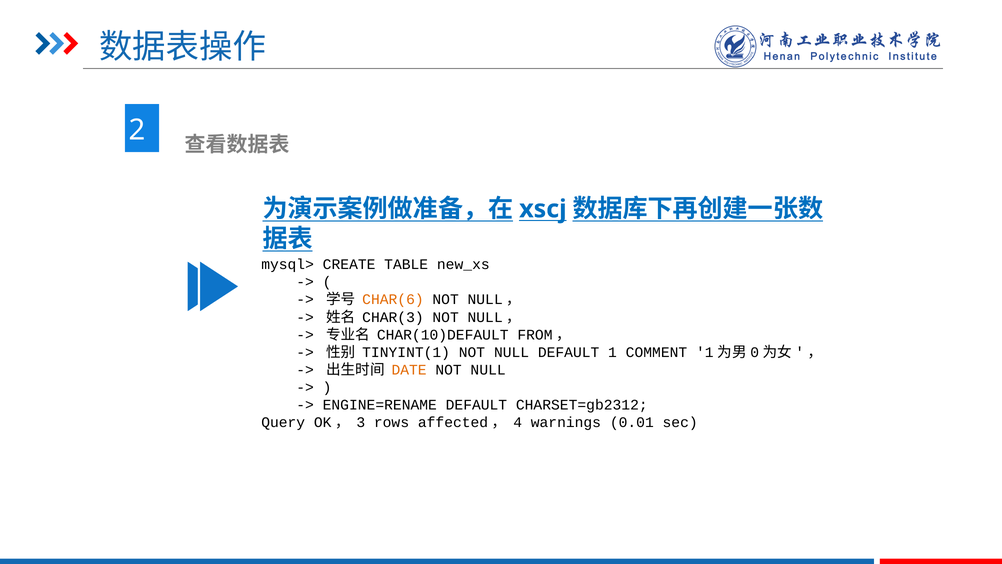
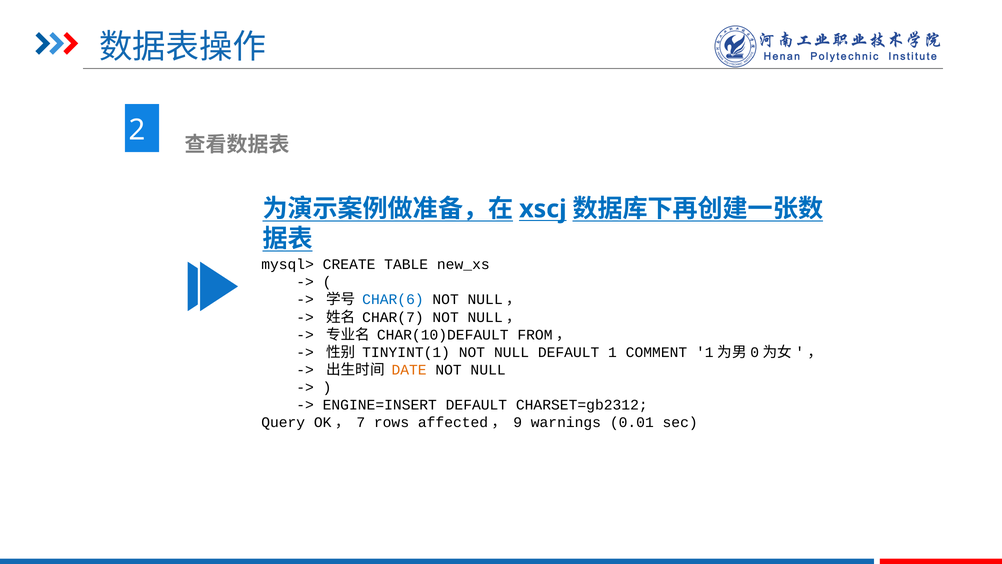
CHAR(6 colour: orange -> blue (393, 300)
CHAR(3: CHAR(3 -> CHAR(7 (393, 317)
ENGINE=RENAME: ENGINE=RENAME -> ENGINE=INSERT (380, 405)
3: 3 -> 7 (361, 422)
4: 4 -> 9 (518, 422)
